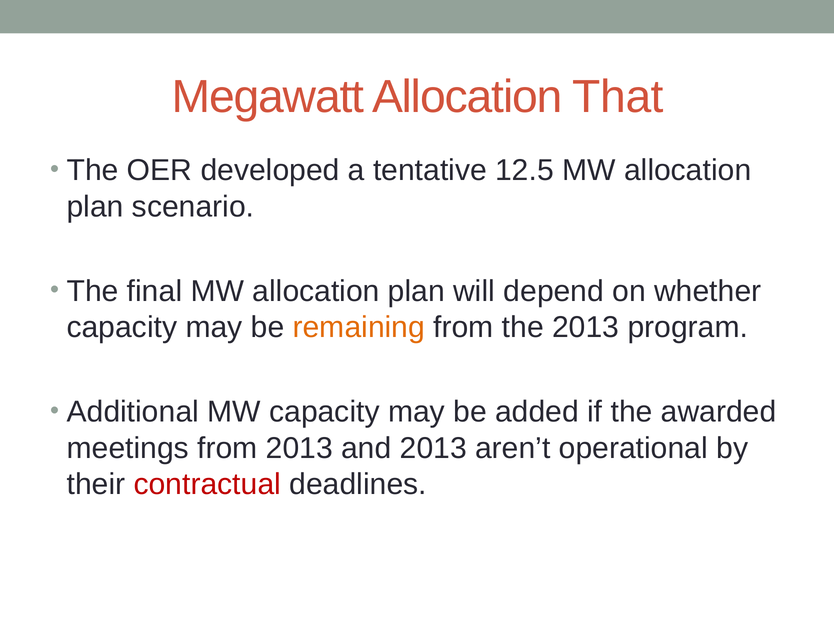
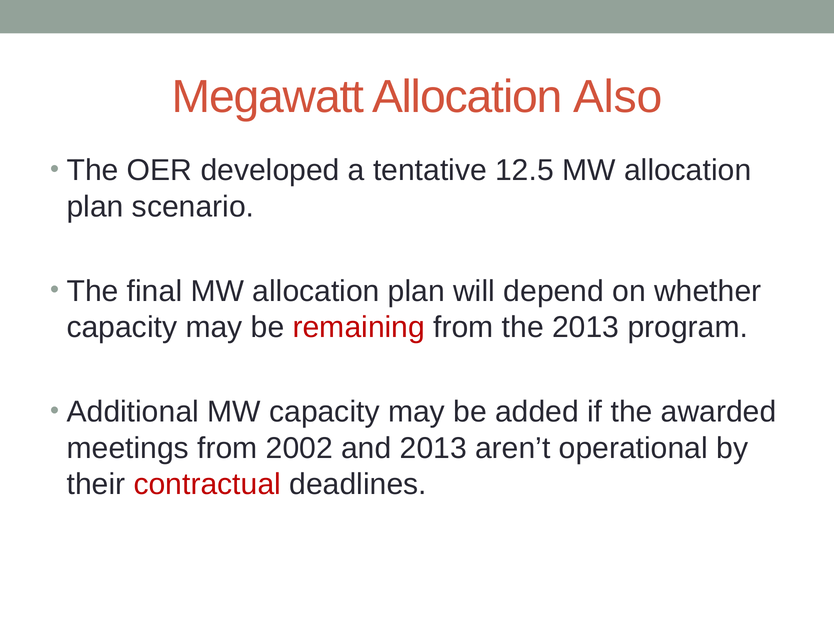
That: That -> Also (618, 97)
remaining colour: orange -> red (359, 327)
from 2013: 2013 -> 2002 (299, 448)
